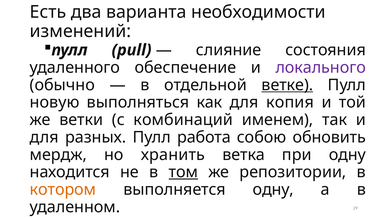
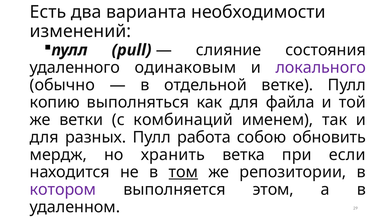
обеспечение: обеспечение -> одинаковым (185, 67)
ветке underline: present -> none (287, 85)
новую: новую -> копию (55, 102)
копия: копия -> файла (290, 102)
при одну: одну -> если (347, 154)
котором colour: orange -> purple (63, 189)
выполняется одну: одну -> этом (273, 189)
